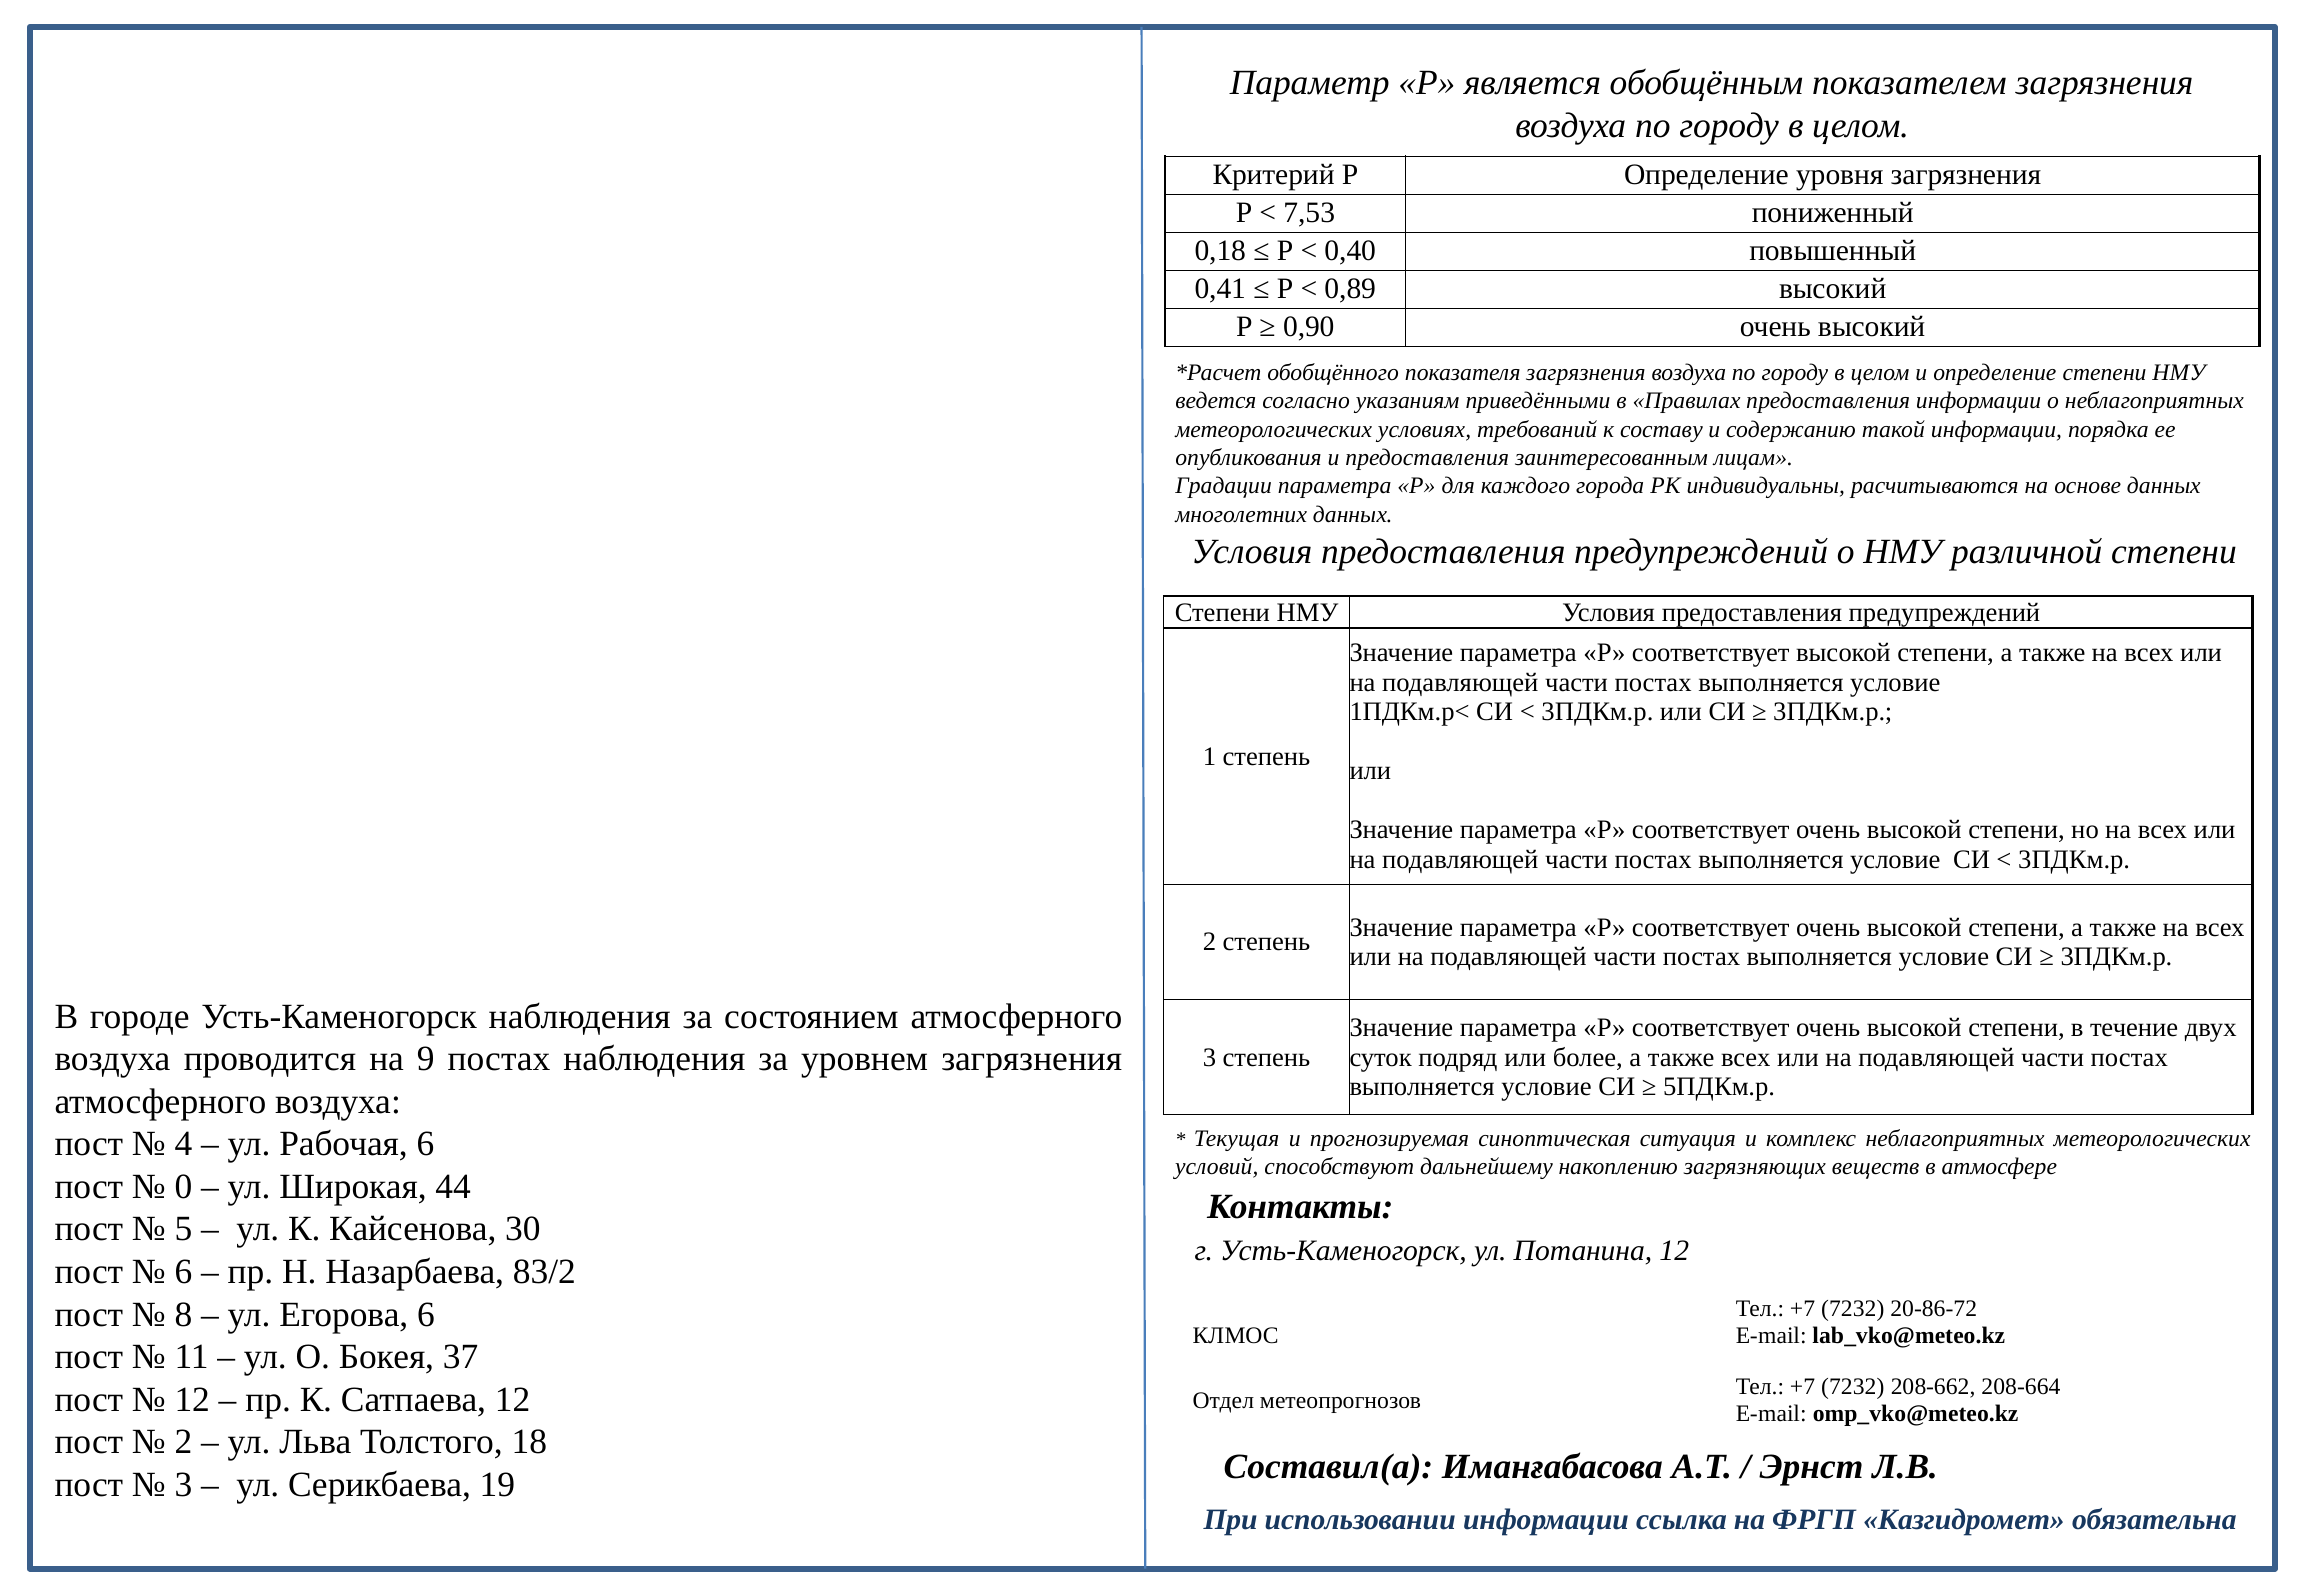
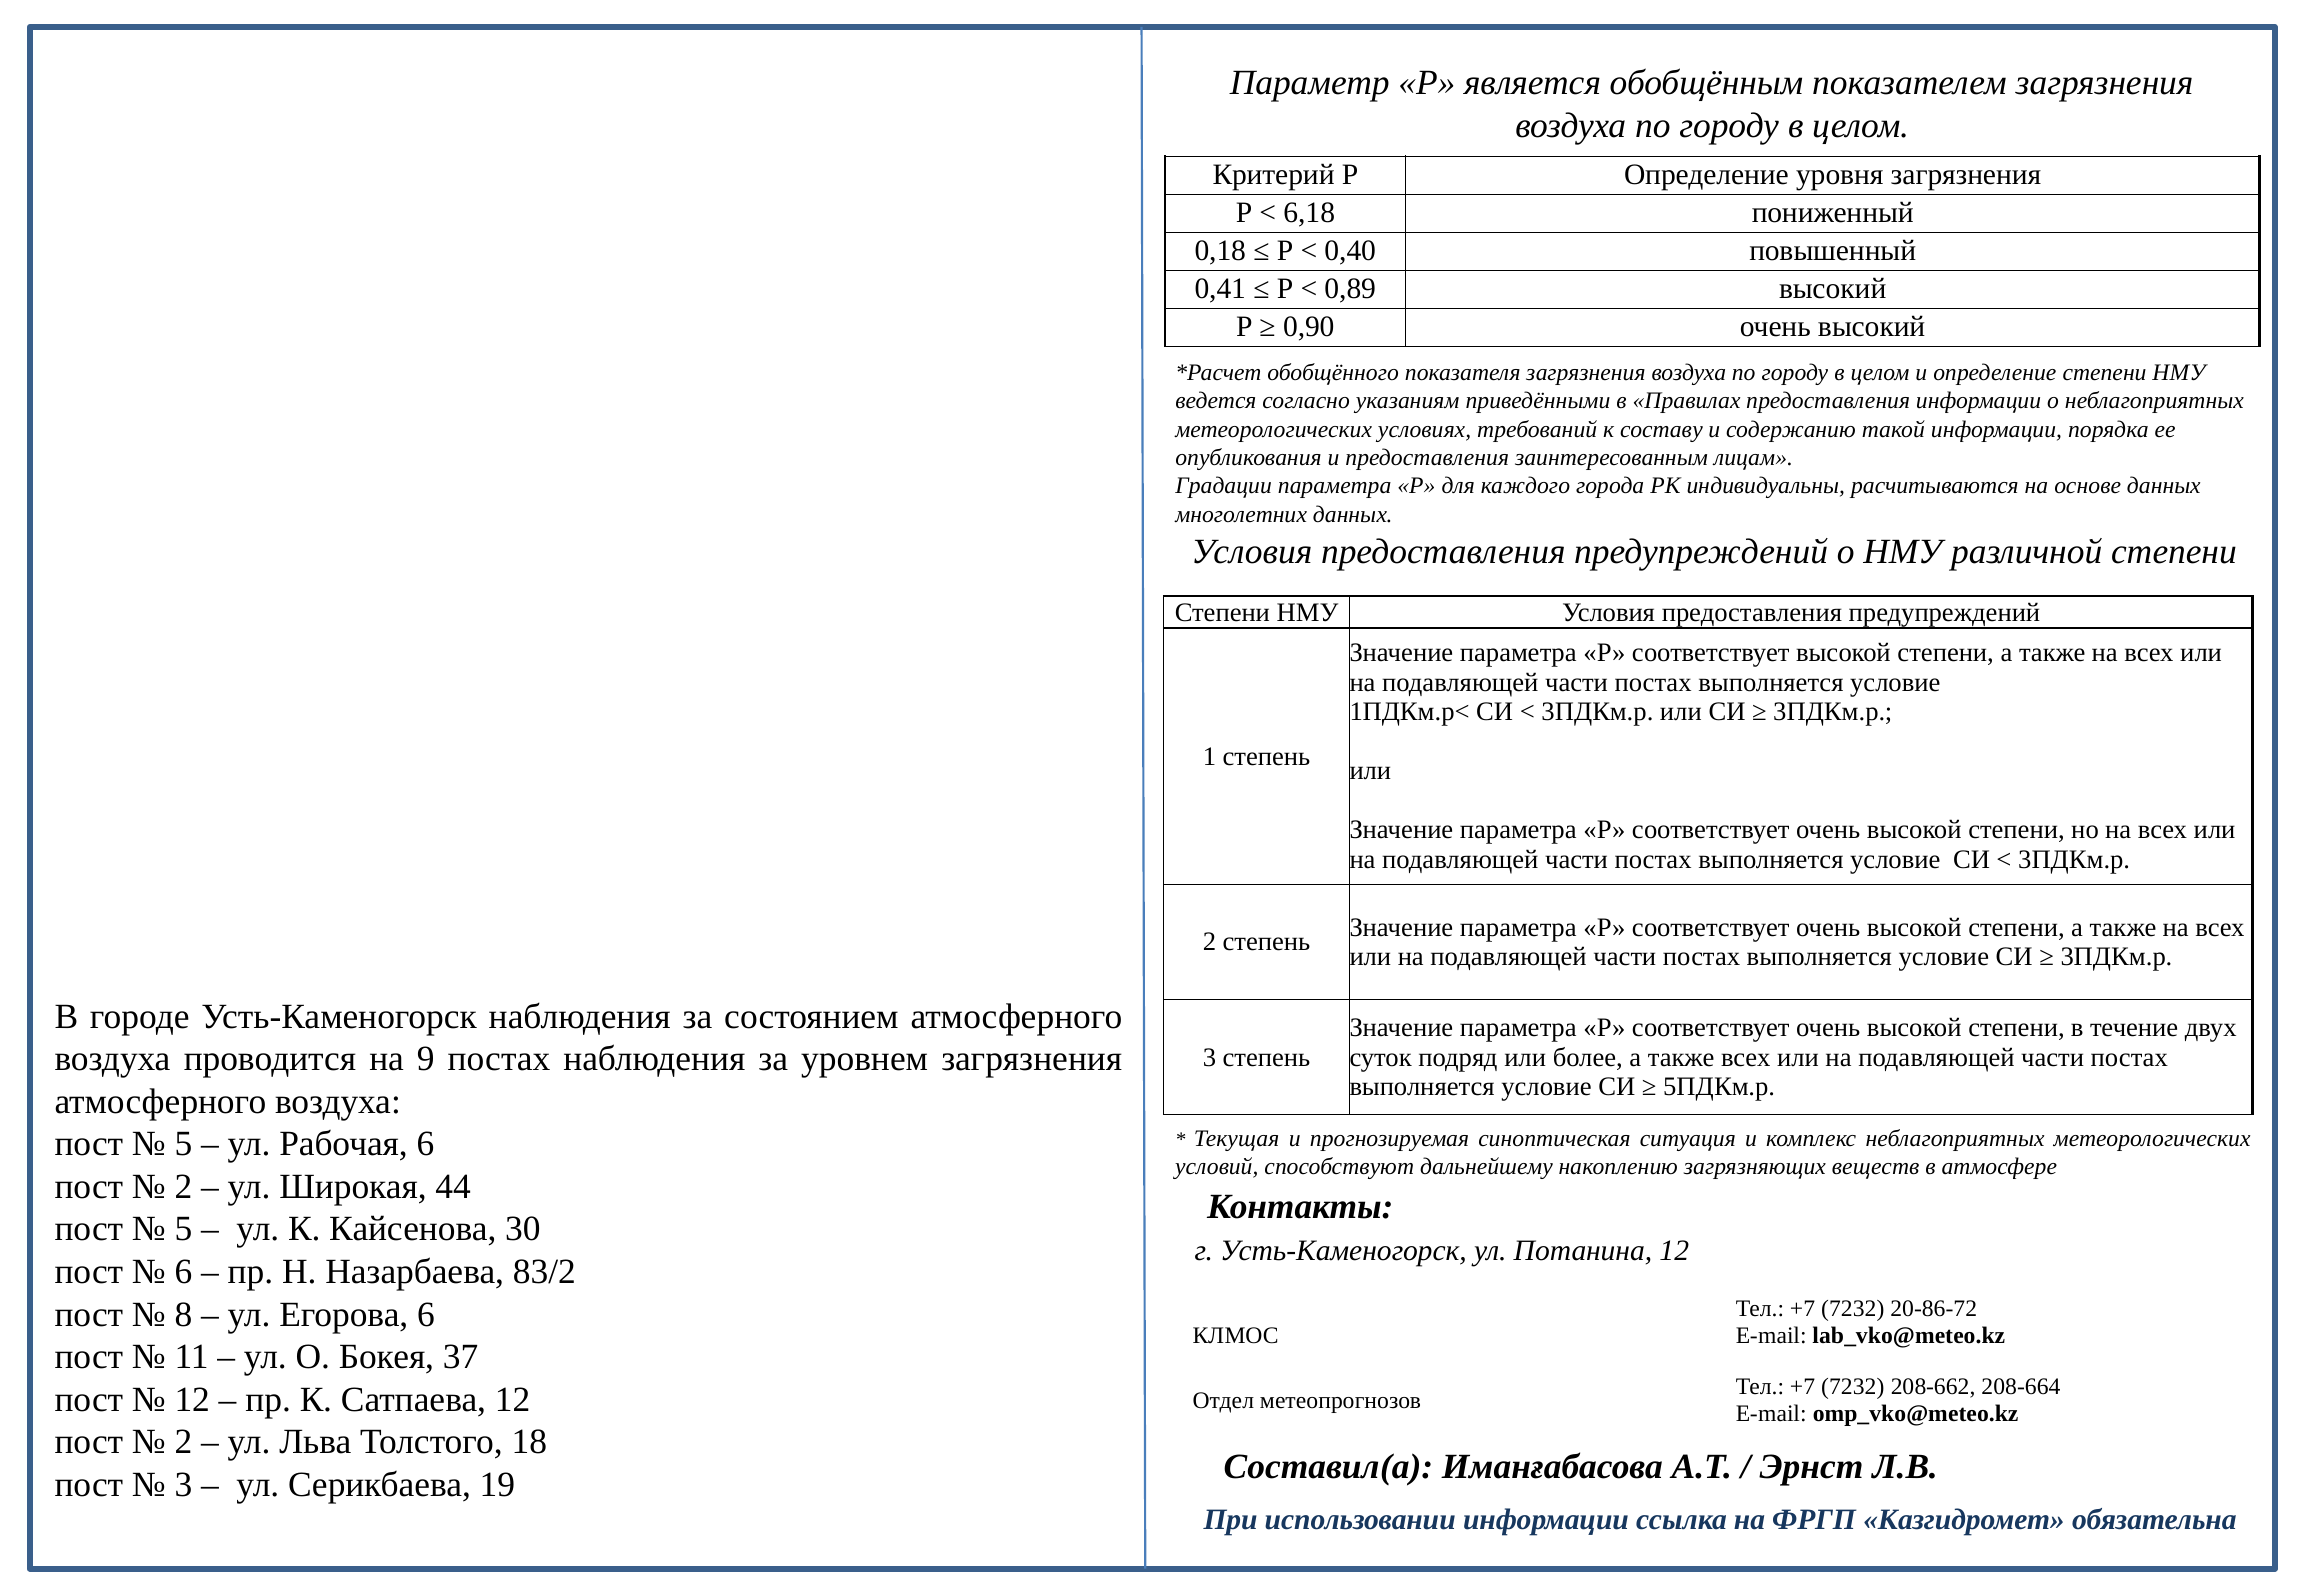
7,53: 7,53 -> 6,18 (1309, 213)
4: 4 -> 5 (183, 1144)
0: 0 -> 2 (183, 1187)
